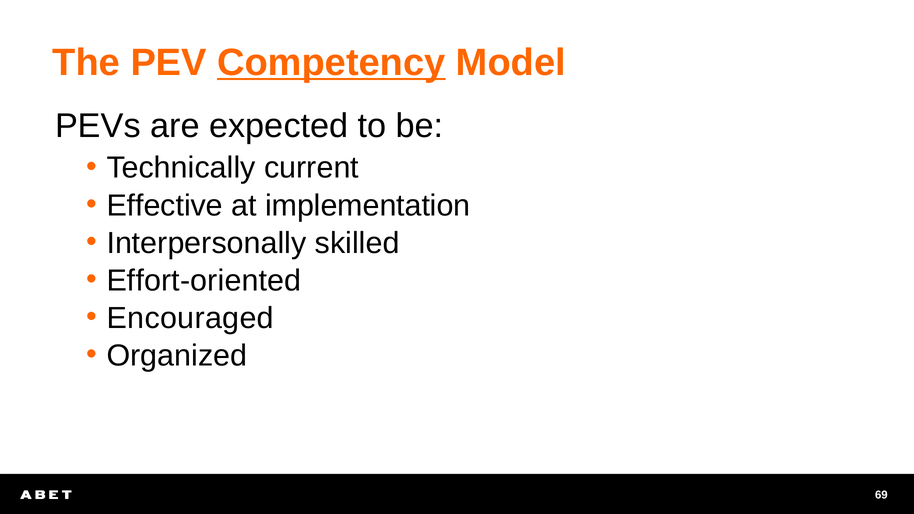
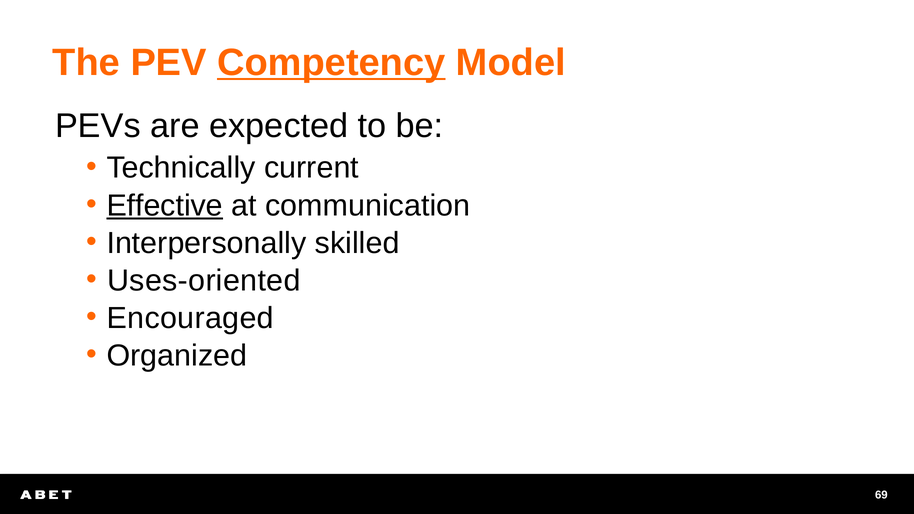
Effective underline: none -> present (165, 205)
implementation: implementation -> communication (368, 205)
Effort-oriented: Effort-oriented -> Uses-oriented (204, 281)
